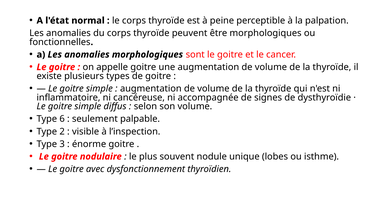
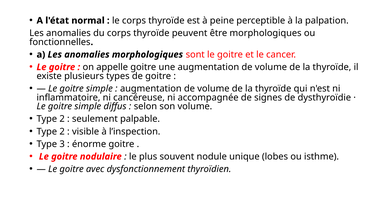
6: 6 -> 2 (62, 119)
